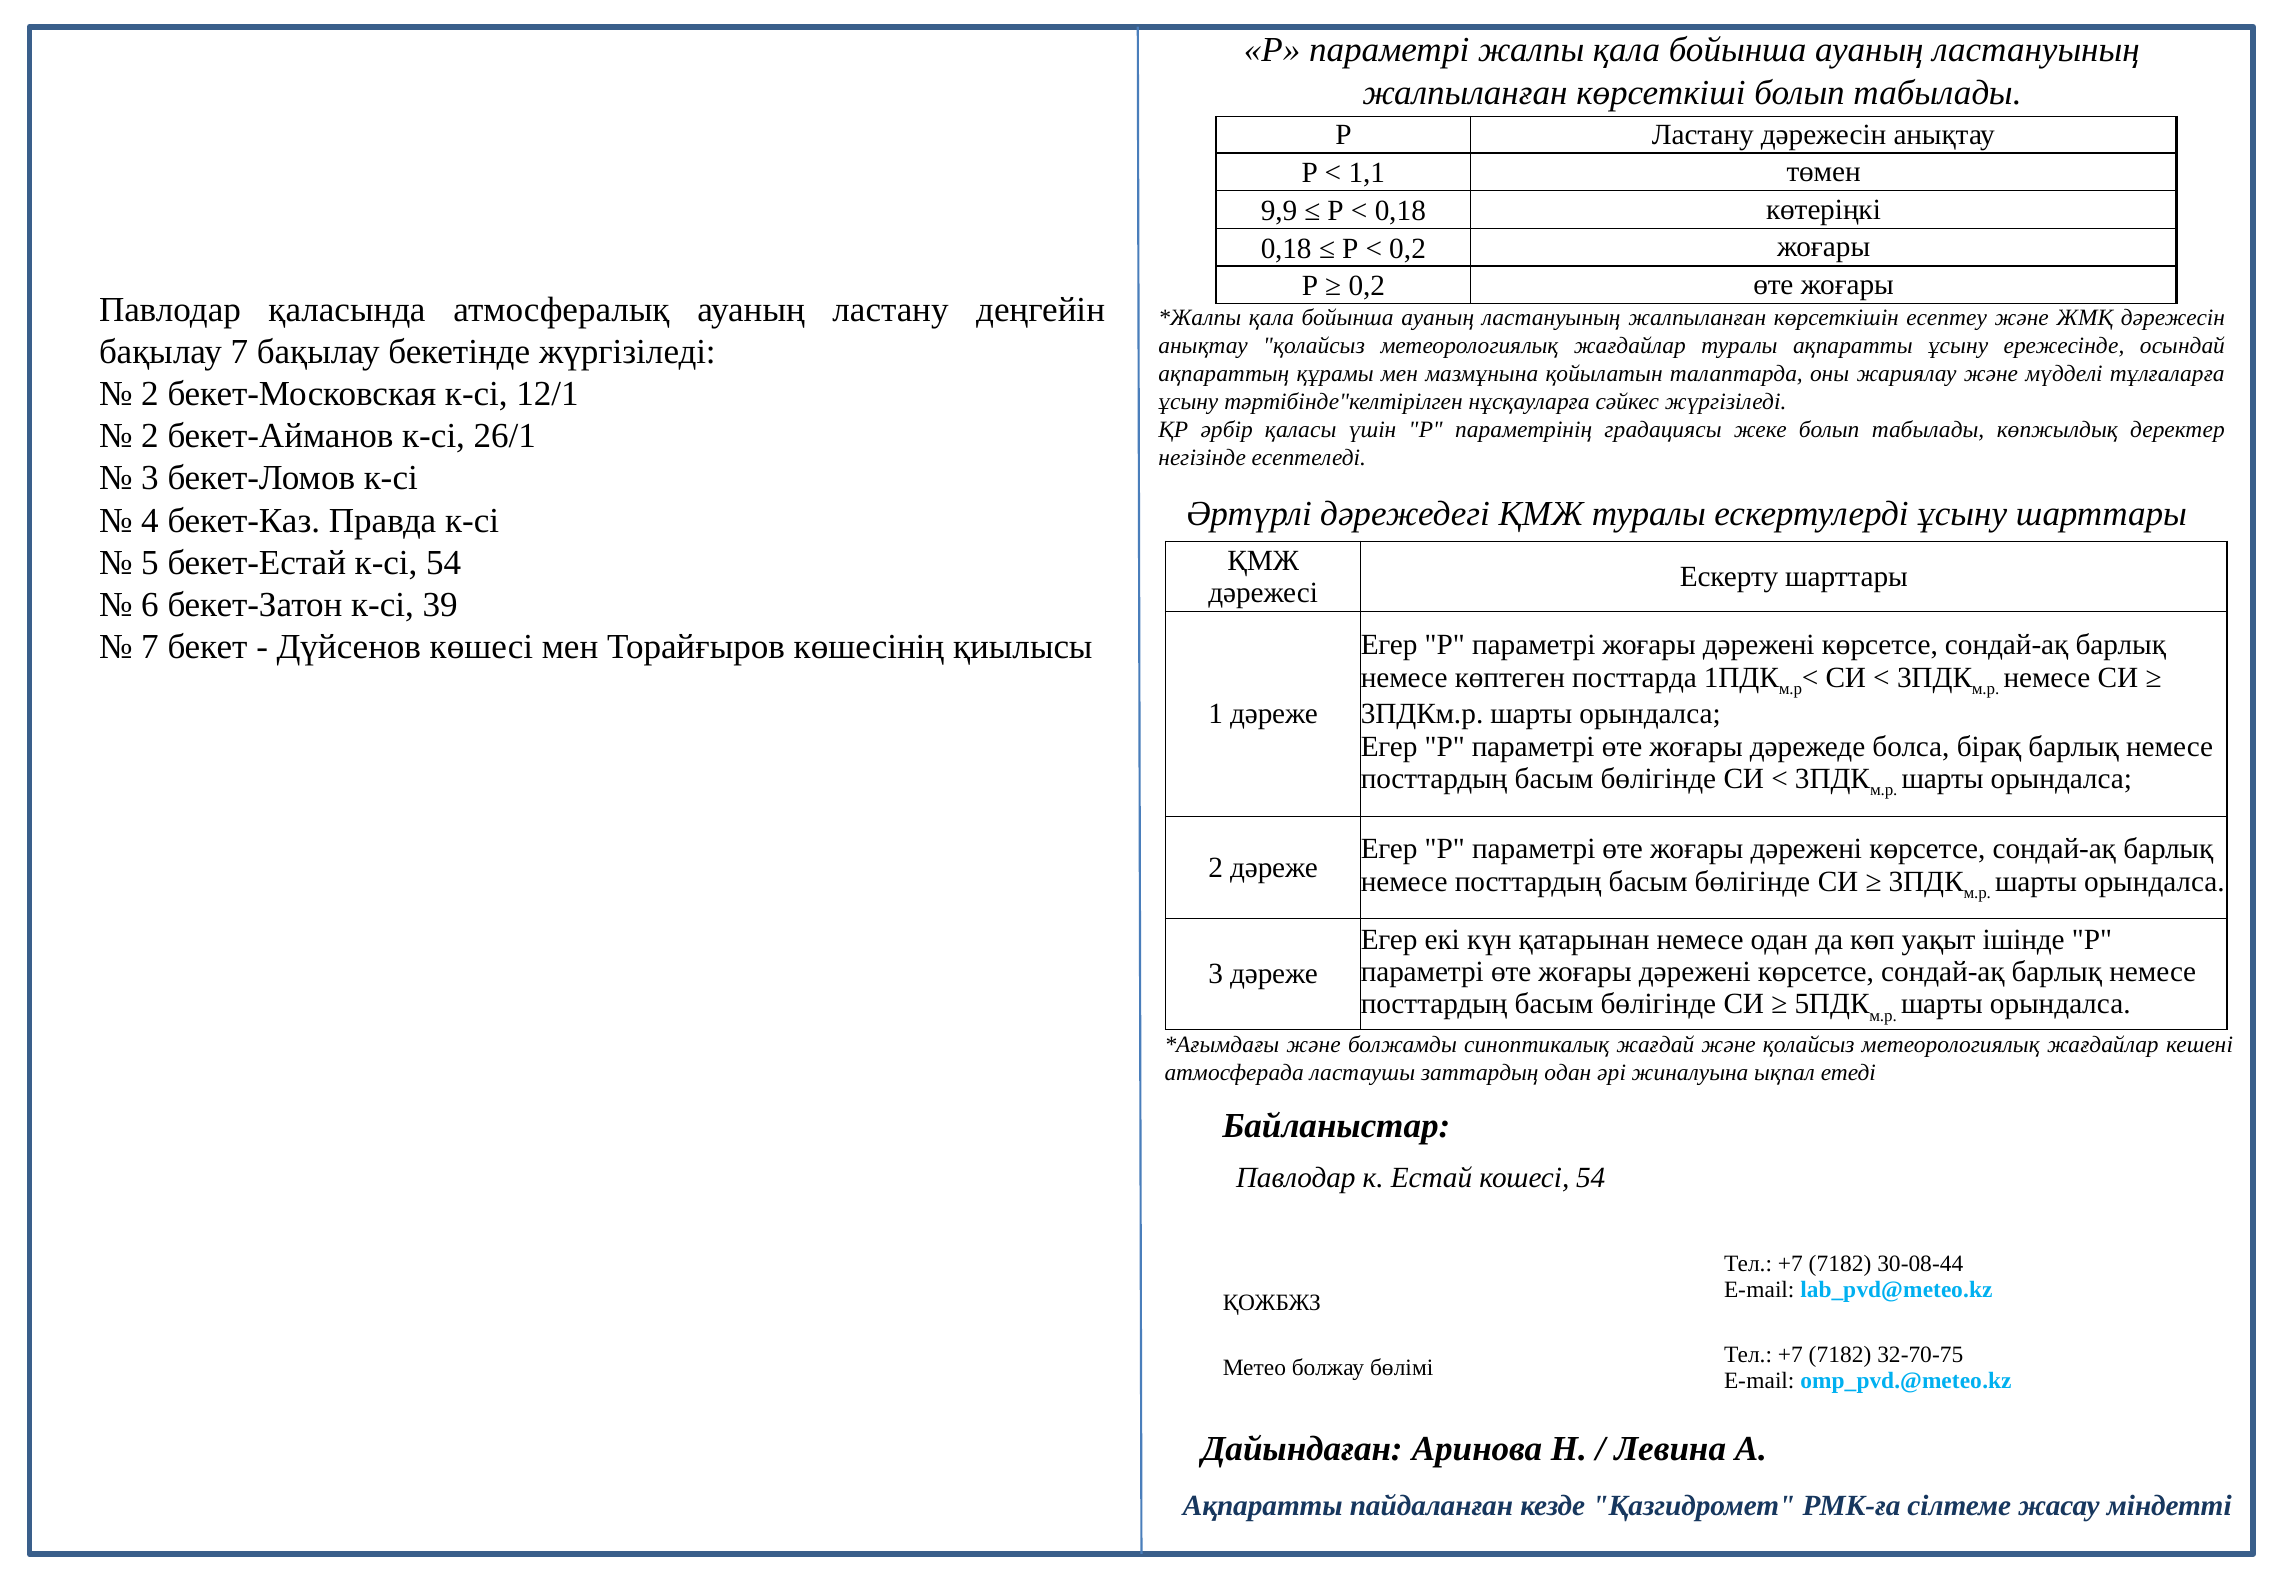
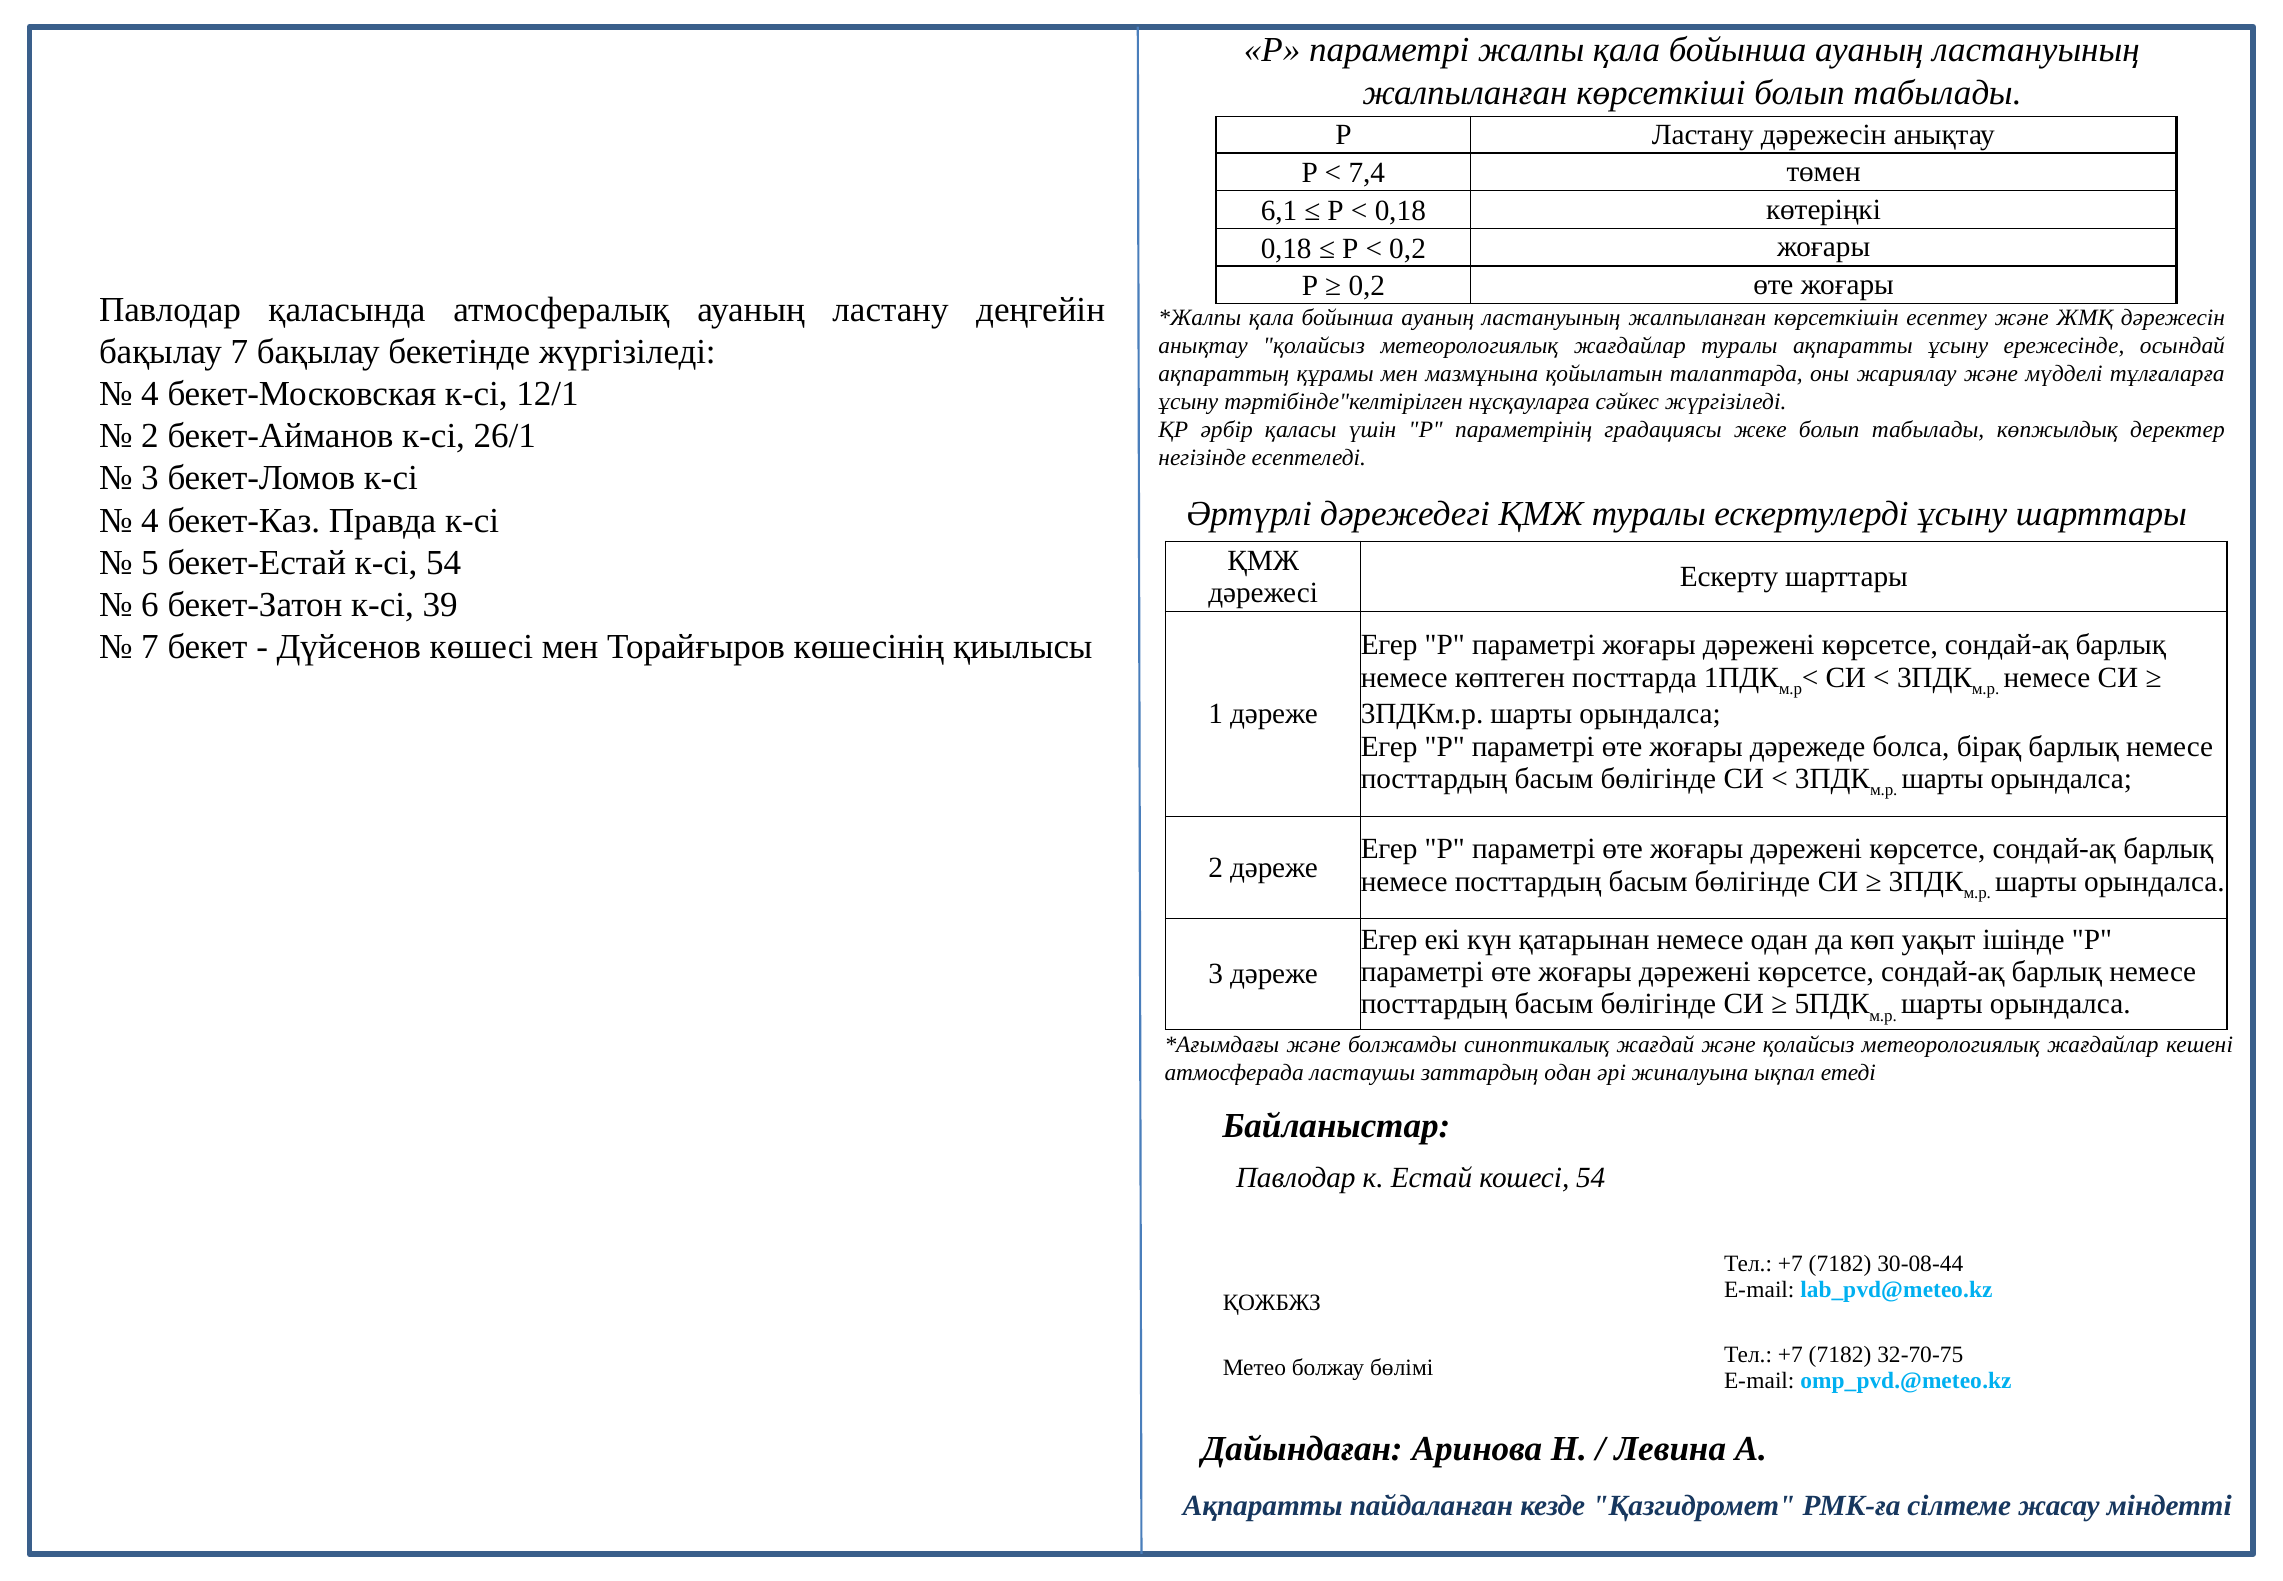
1,1: 1,1 -> 7,4 (1367, 173)
9,9: 9,9 -> 6,1 (1279, 211)
2: 2 -> 4 (150, 394)
